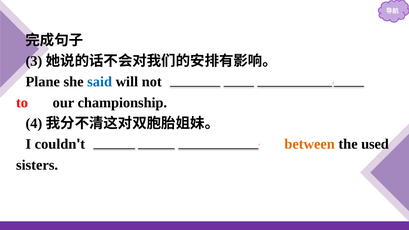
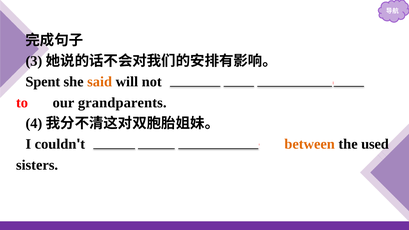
Plane: Plane -> Spent (43, 82)
said colour: blue -> orange (100, 82)
championship: championship -> grandparents (122, 103)
